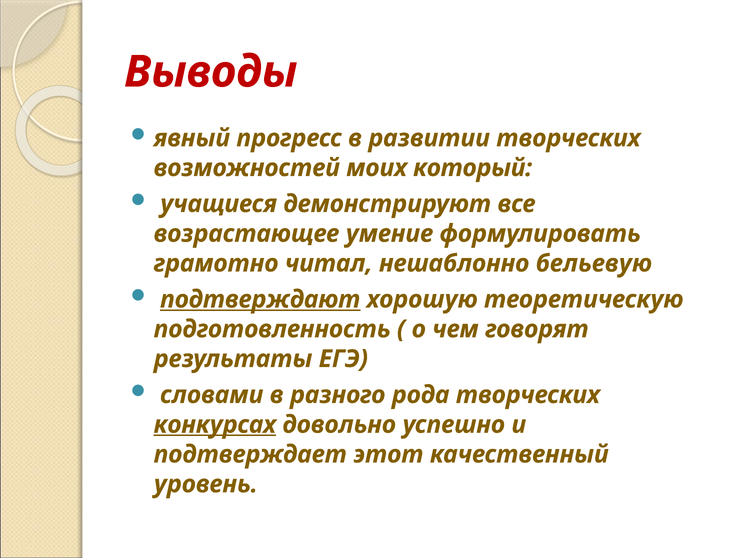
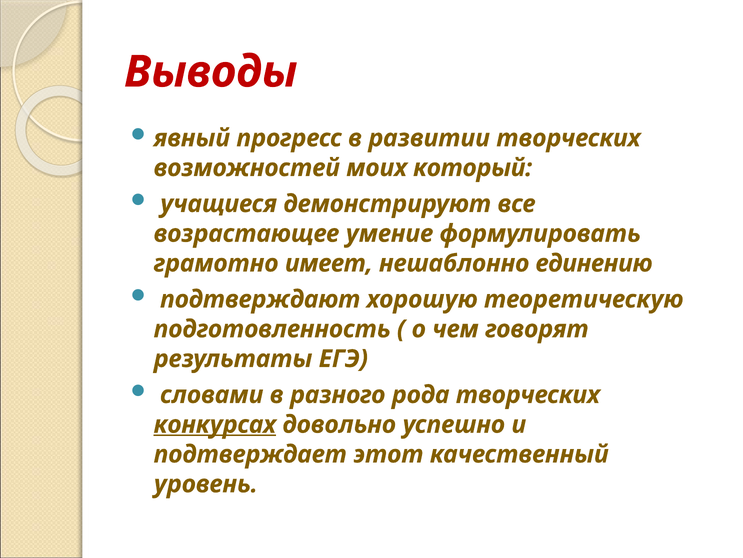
читал: читал -> имеет (329, 263)
бельевую: бельевую -> единению (594, 263)
подтверждают underline: present -> none (260, 299)
